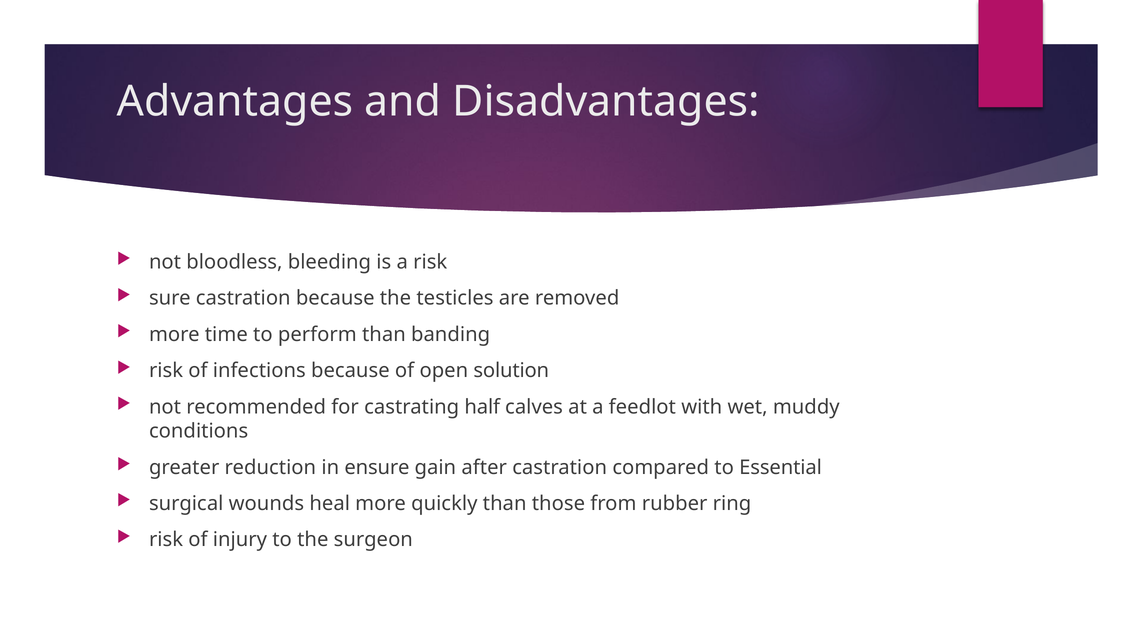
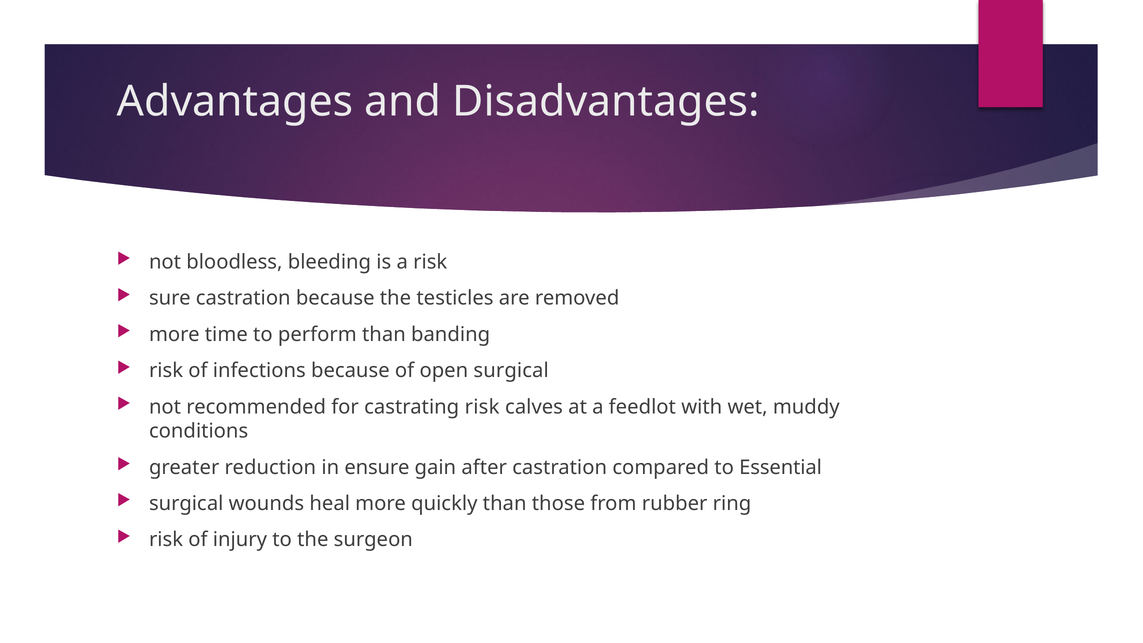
open solution: solution -> surgical (511, 371)
castrating half: half -> risk (482, 407)
